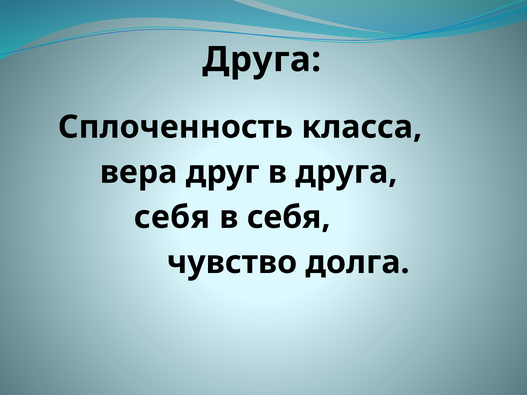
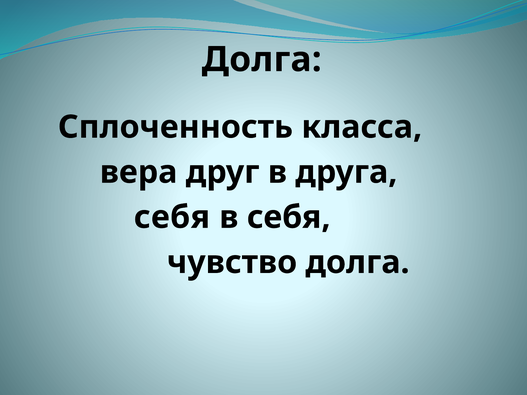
Друга: Друга -> Долга (262, 60)
